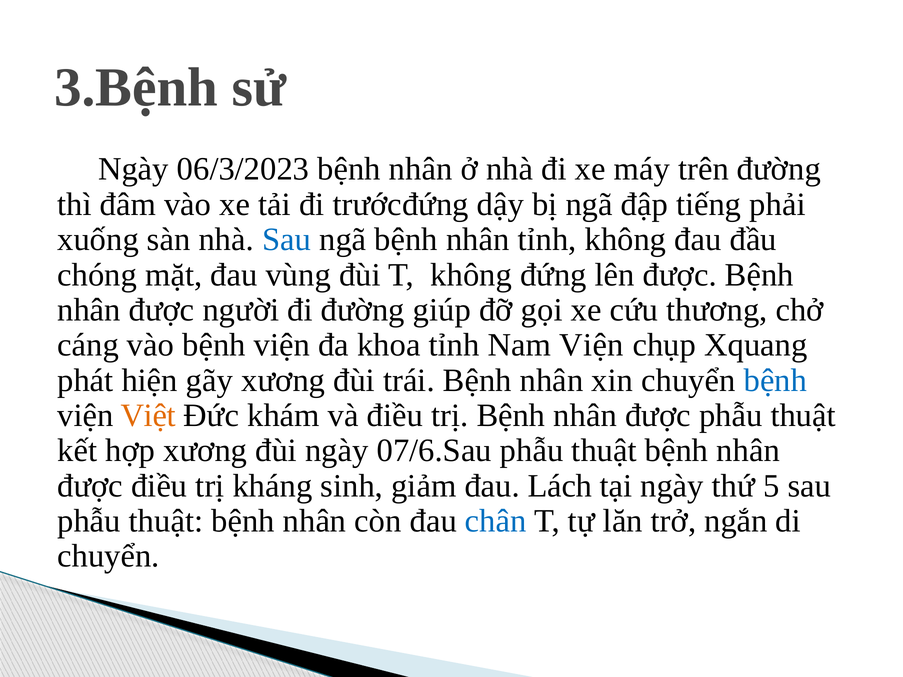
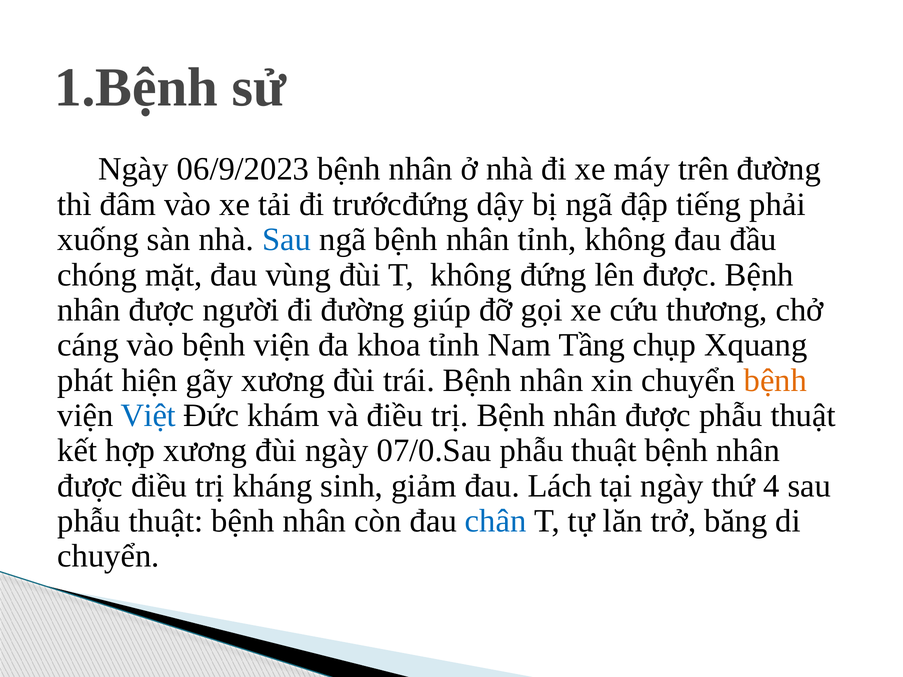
3.Bệnh: 3.Bệnh -> 1.Bệnh (136, 87)
06/3/2023: 06/3/2023 -> 06/9/2023 (243, 169)
Nam Viện: Viện -> Tầng (592, 345)
bệnh colour: blue -> orange (775, 380)
Việt colour: orange -> blue (148, 416)
07/6.Sau: 07/6.Sau -> 07/0.Sau (434, 451)
5: 5 -> 4 (771, 486)
ngắn: ngắn -> băng (736, 521)
